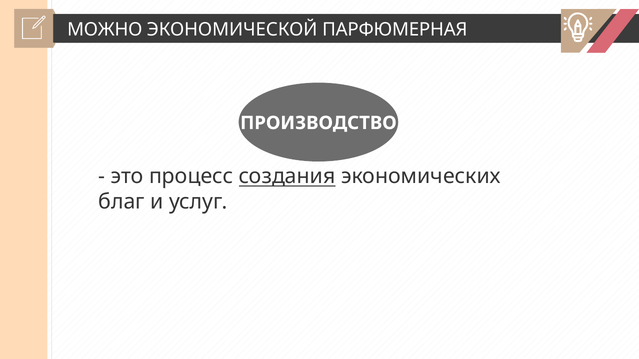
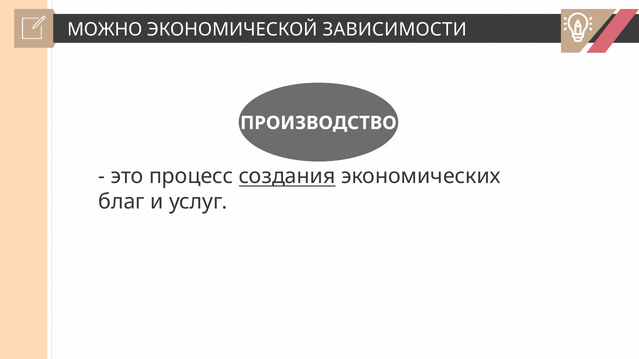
ПАРФЮМЕРНАЯ: ПАРФЮМЕРНАЯ -> ЗАВИСИМОСТИ (395, 30)
